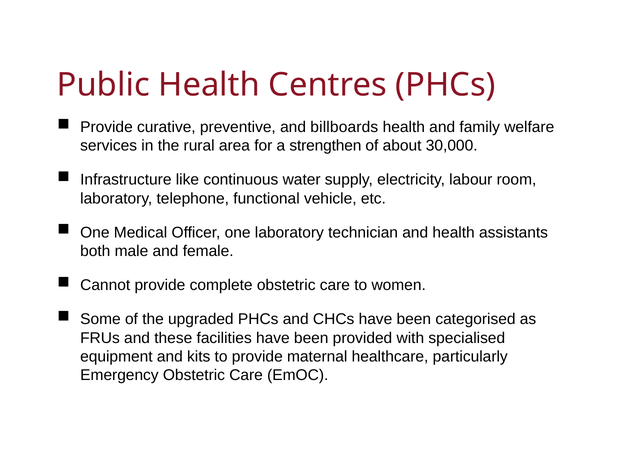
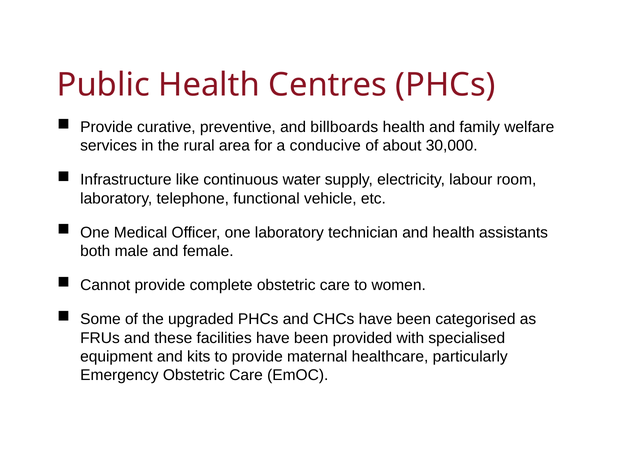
strengthen: strengthen -> conducive (325, 146)
